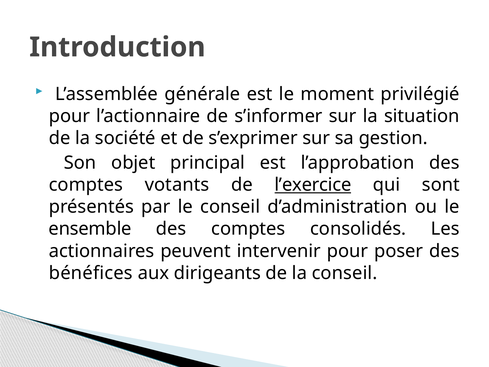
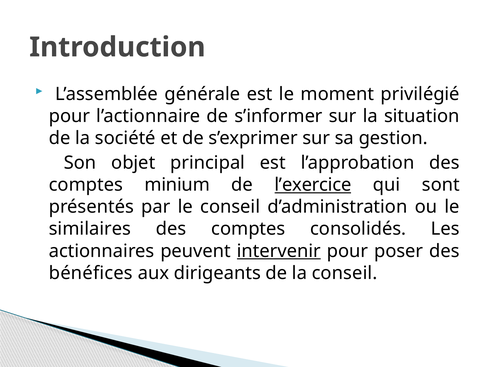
votants: votants -> minium (177, 185)
ensemble: ensemble -> similaires (90, 229)
intervenir underline: none -> present (279, 251)
